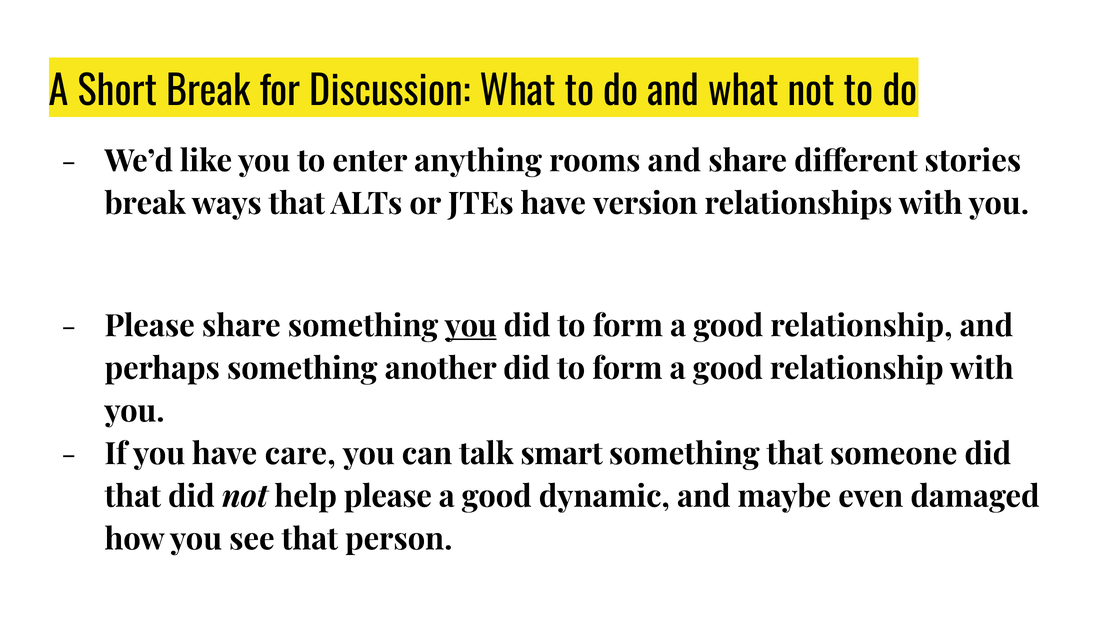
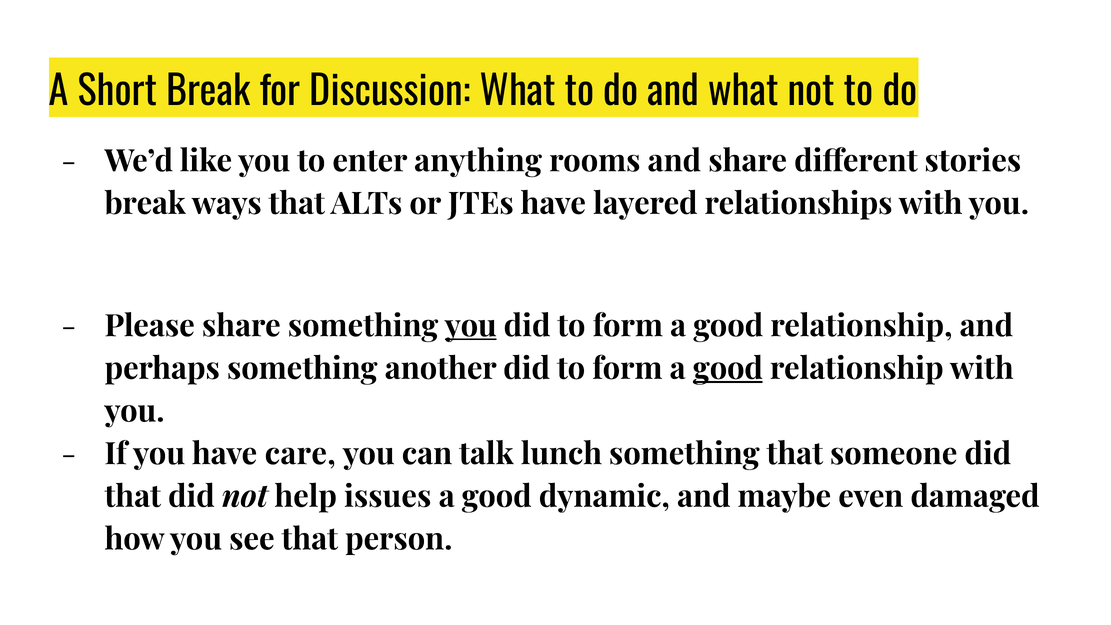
version: version -> layered (645, 204)
good underline: none -> present (728, 369)
smart: smart -> lunch (561, 454)
help please: please -> issues (388, 497)
